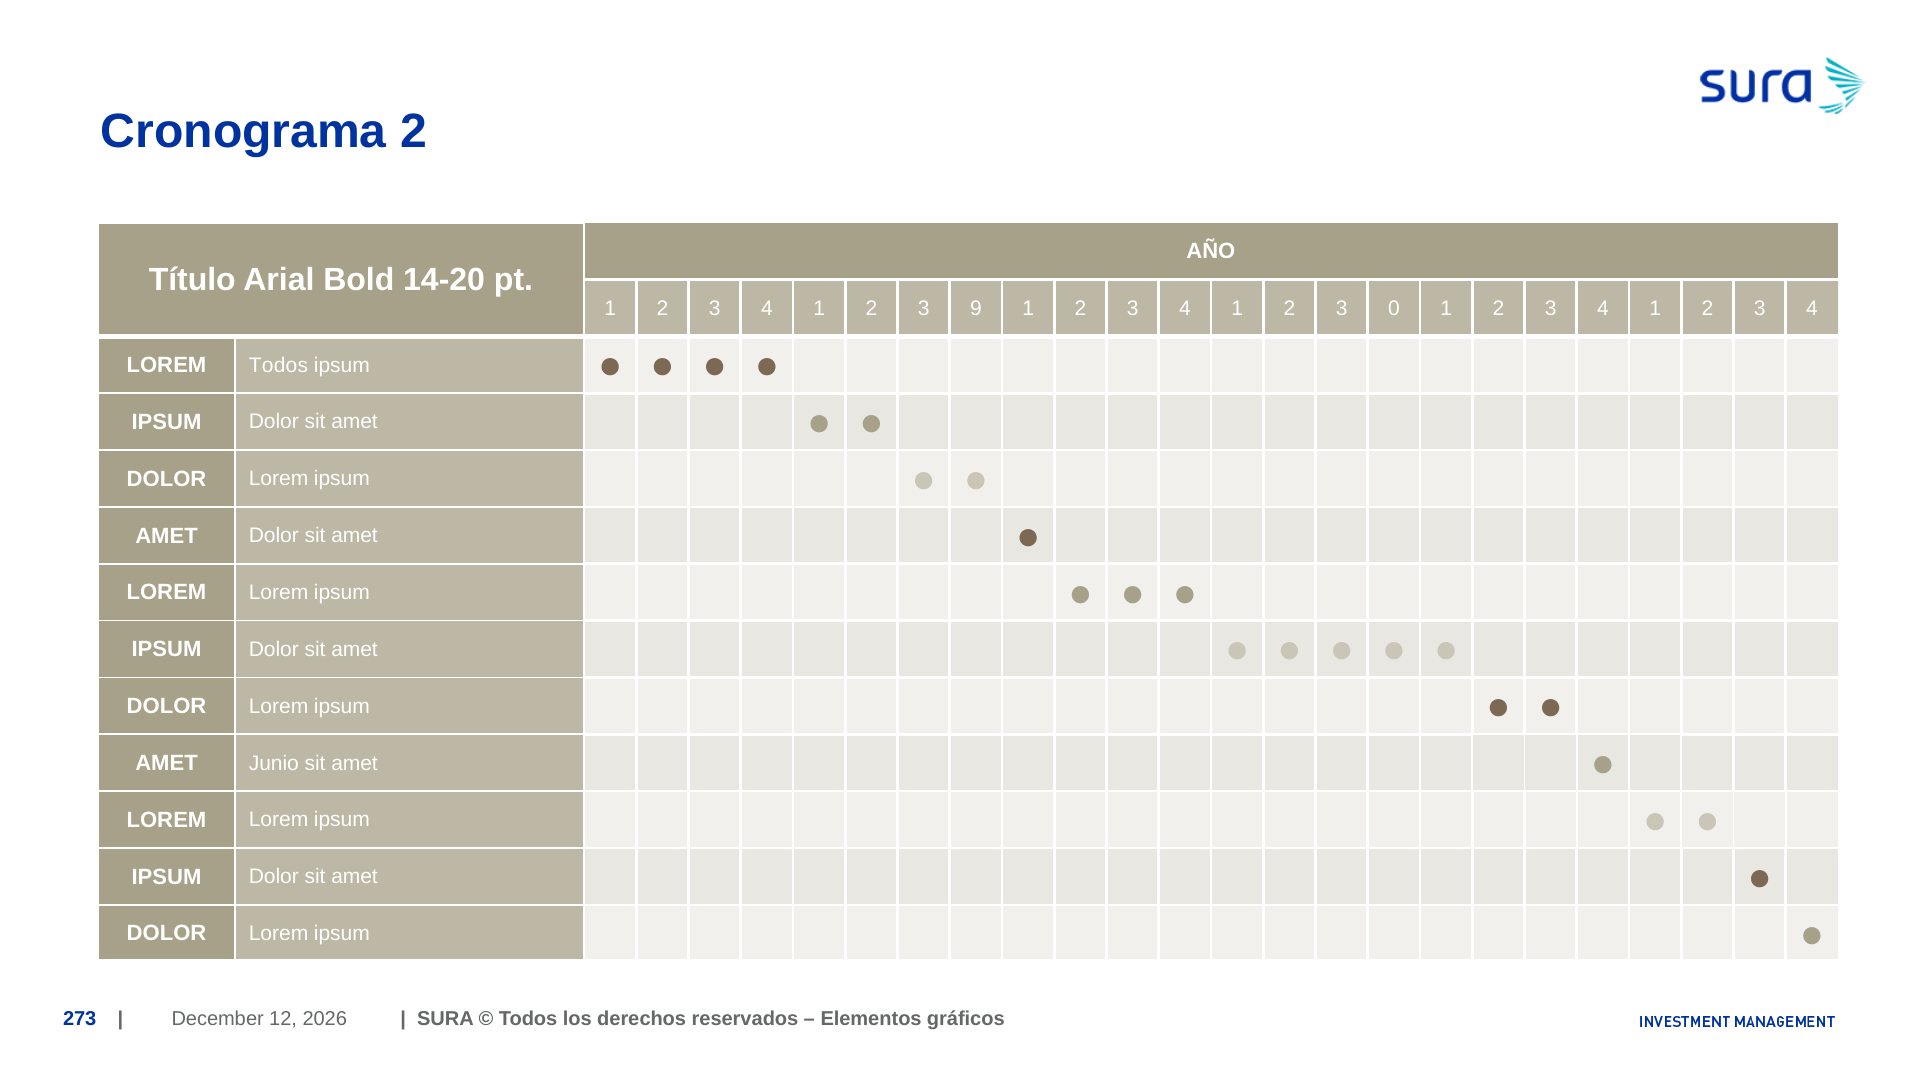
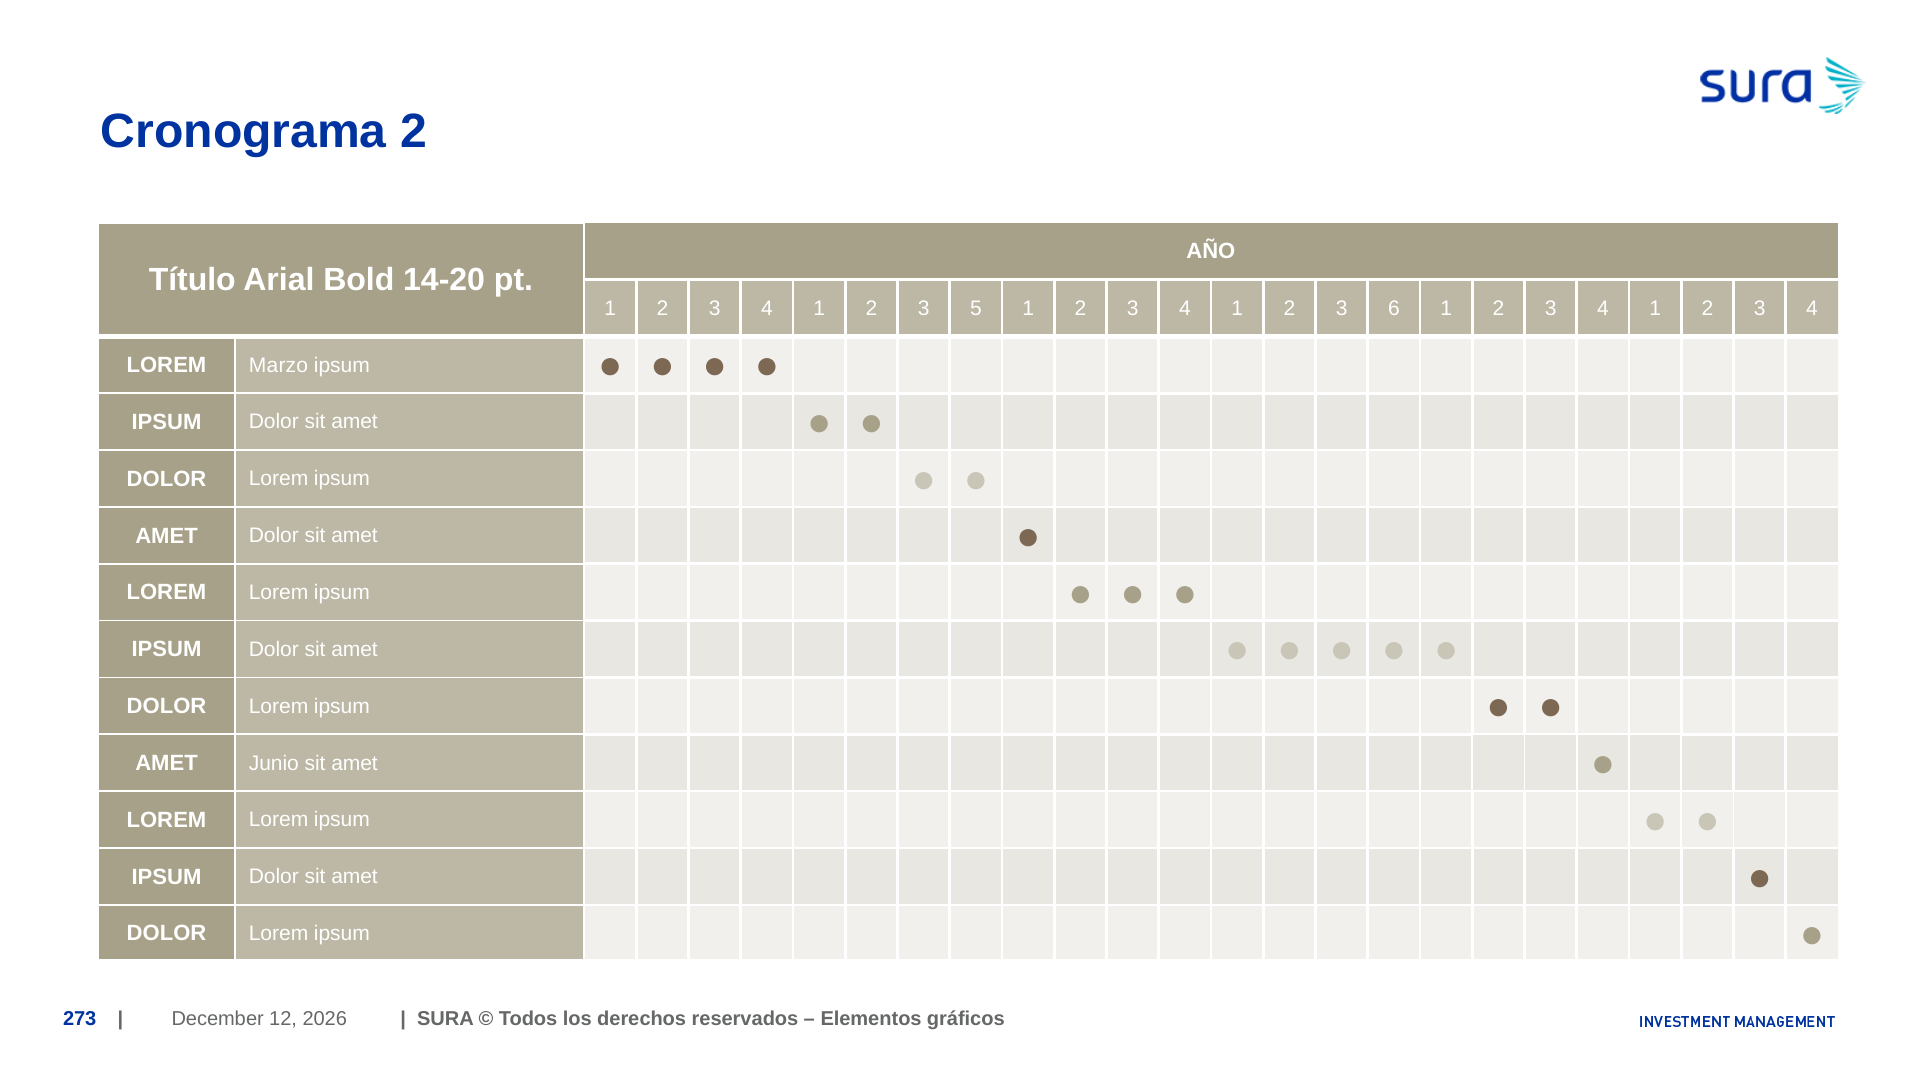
9: 9 -> 5 (976, 308)
0: 0 -> 6 (1394, 308)
LOREM Todos: Todos -> Marzo (279, 365)
